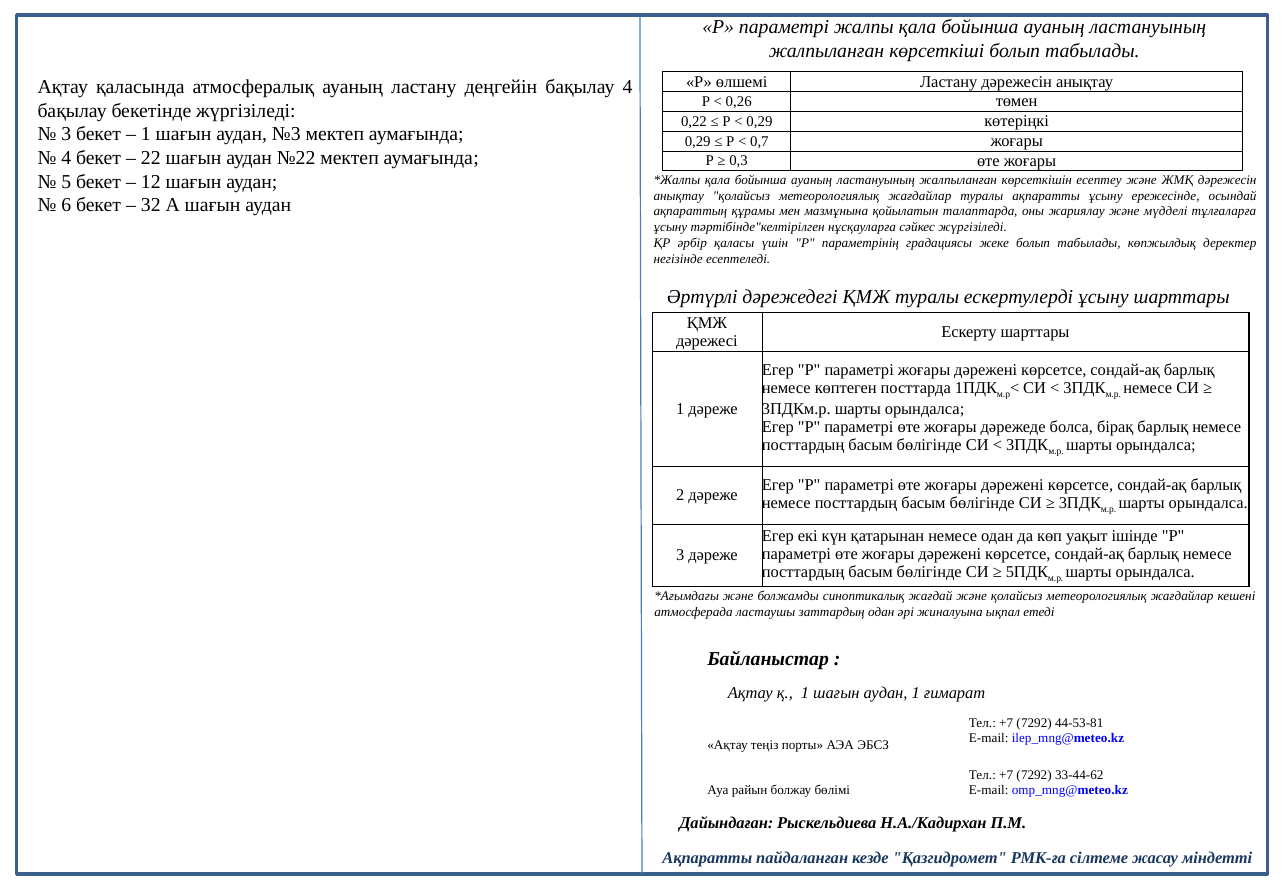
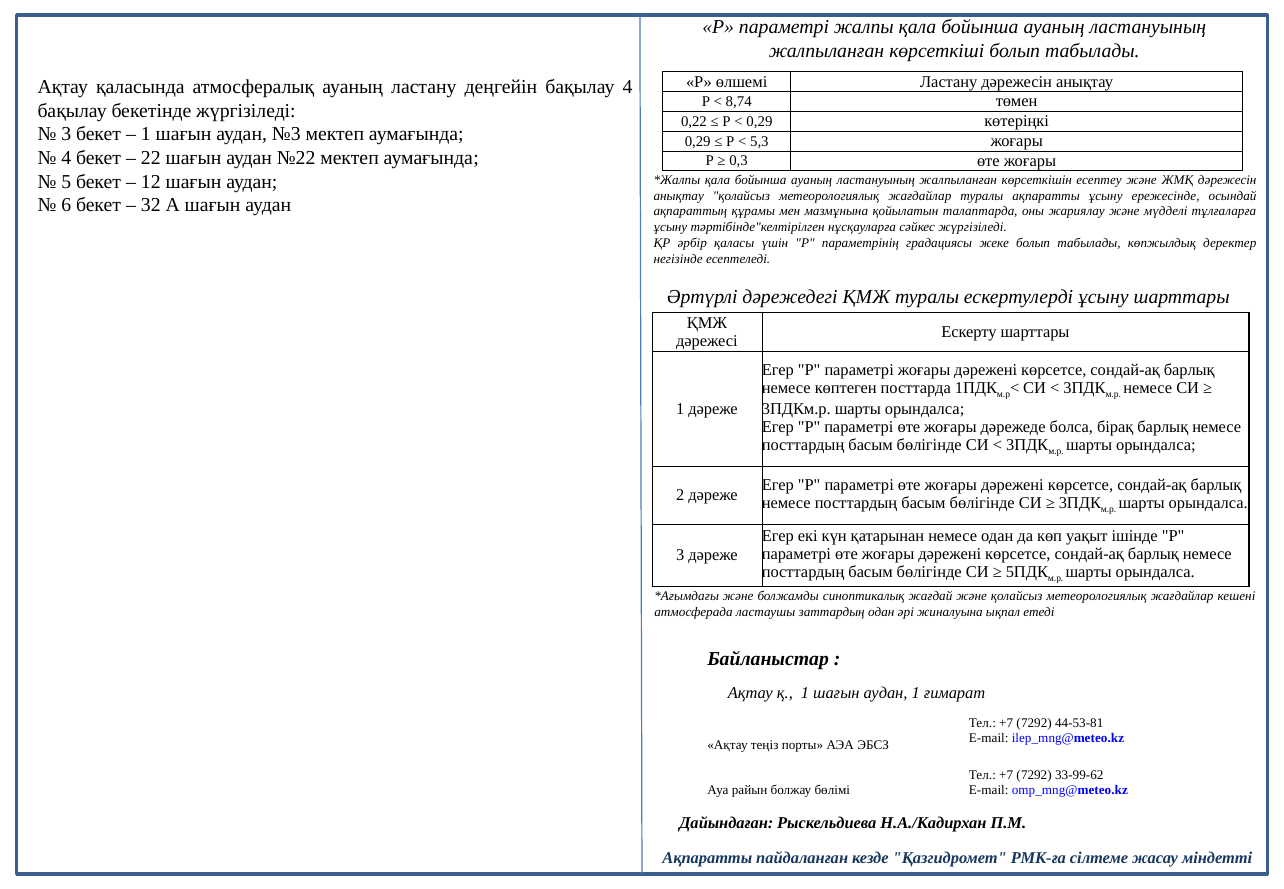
0,26: 0,26 -> 8,74 (739, 101)
0,7: 0,7 -> 5,3 (759, 141)
33-44-62: 33-44-62 -> 33-99-62 (1079, 775)
